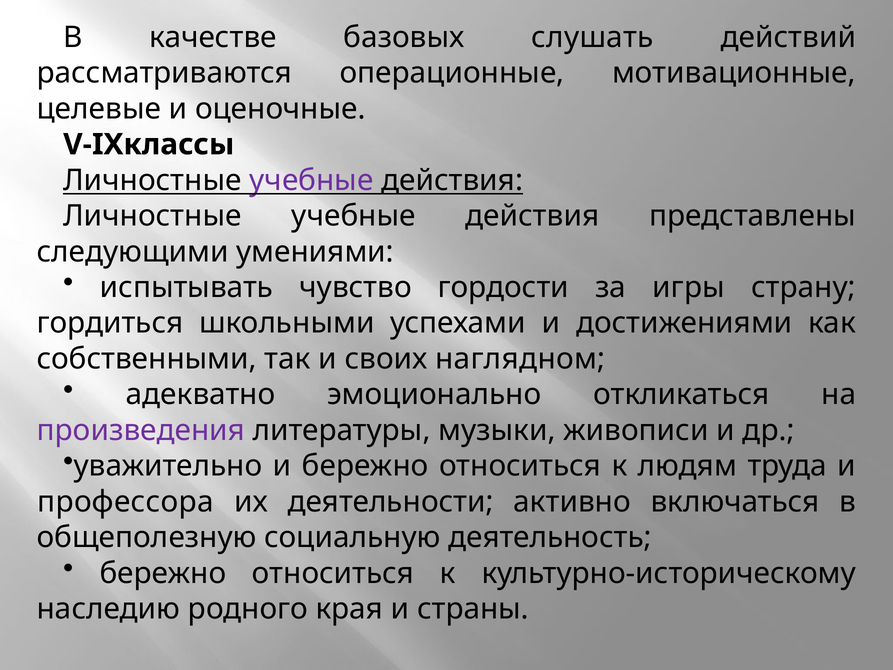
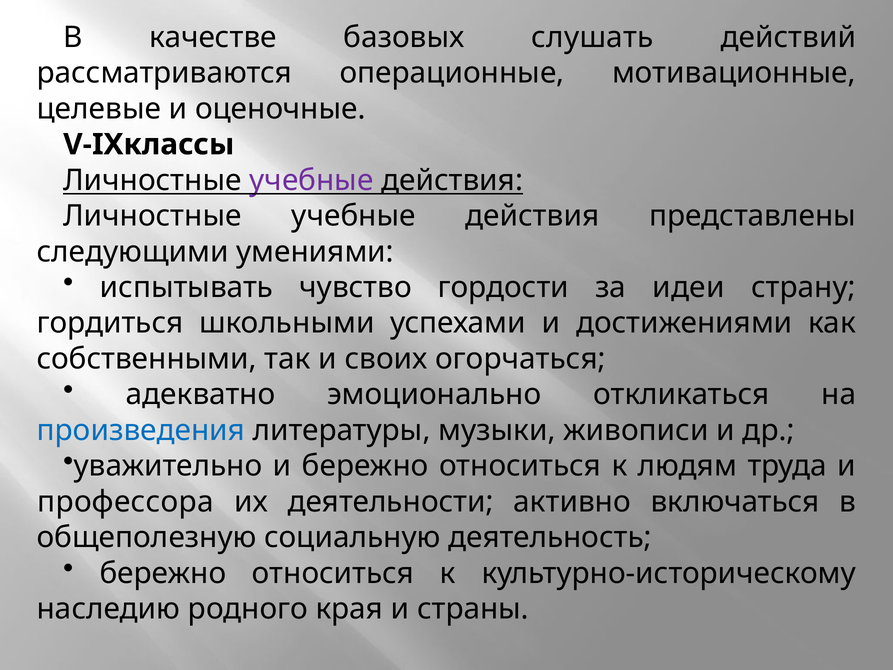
игры: игры -> идеи (689, 287)
наглядном: наглядном -> огорчаться (520, 359)
произведения colour: purple -> blue (141, 430)
